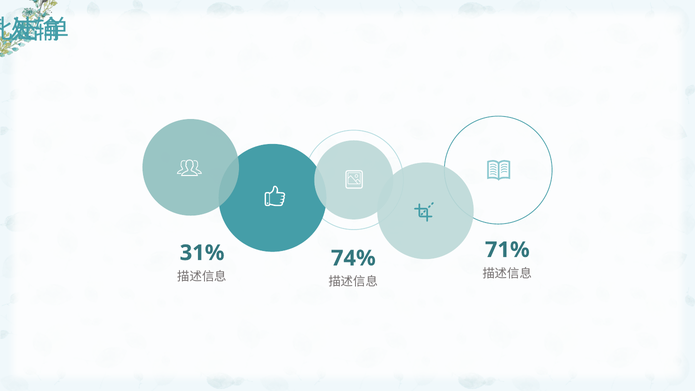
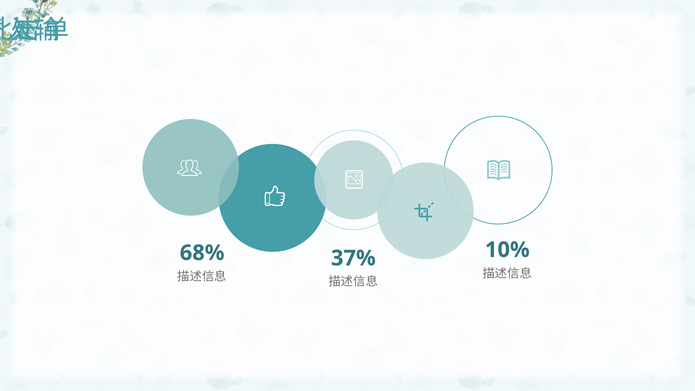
71%: 71% -> 10% (507, 250)
31%: 31% -> 68% (202, 253)
74%: 74% -> 37% (353, 258)
